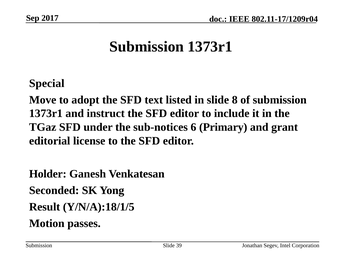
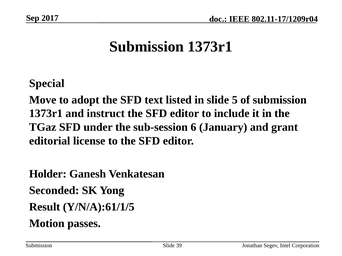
8: 8 -> 5 (235, 100)
sub-notices: sub-notices -> sub-session (161, 127)
Primary: Primary -> January (223, 127)
Y/N/A):18/1/5: Y/N/A):18/1/5 -> Y/N/A):61/1/5 (99, 207)
